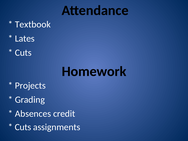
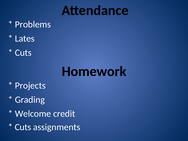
Textbook: Textbook -> Problems (33, 24)
Absences: Absences -> Welcome (33, 114)
